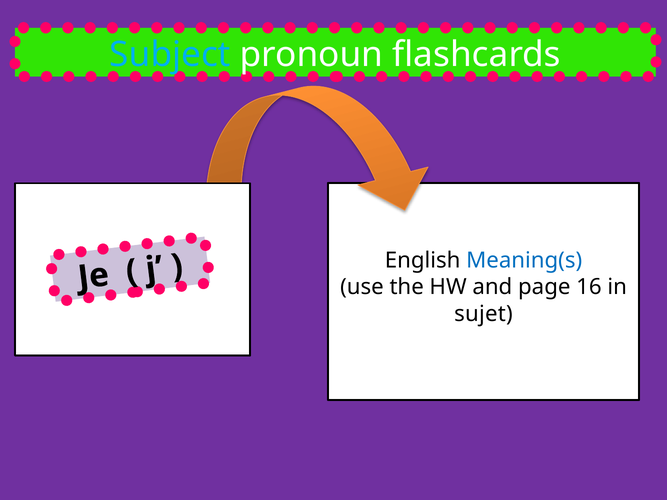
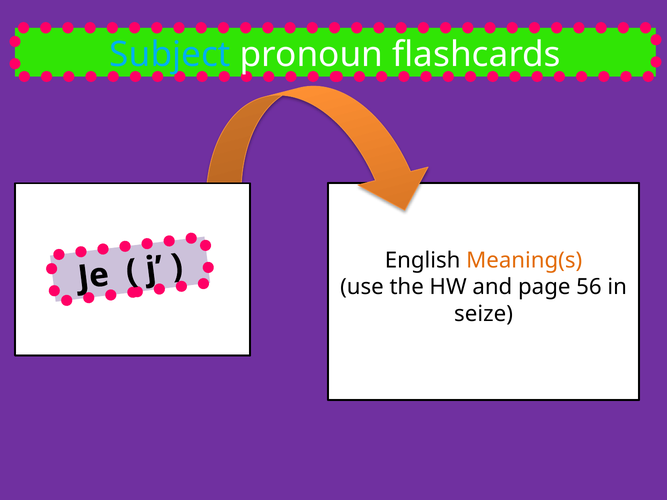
Meaning(s colour: blue -> orange (524, 260)
16: 16 -> 56 (589, 287)
sujet: sujet -> seize (484, 314)
